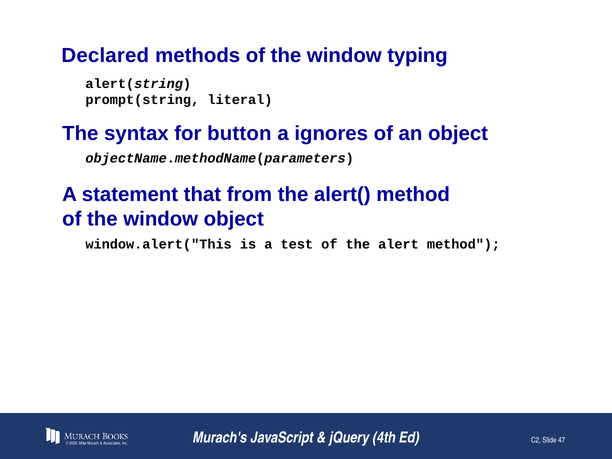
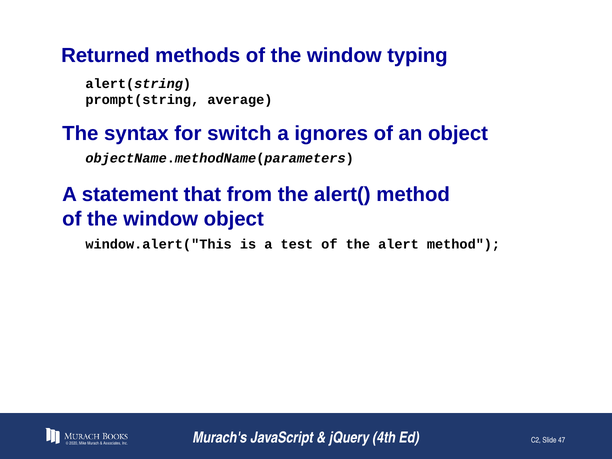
Declared: Declared -> Returned (105, 56)
literal: literal -> average (240, 100)
button: button -> switch (239, 133)
